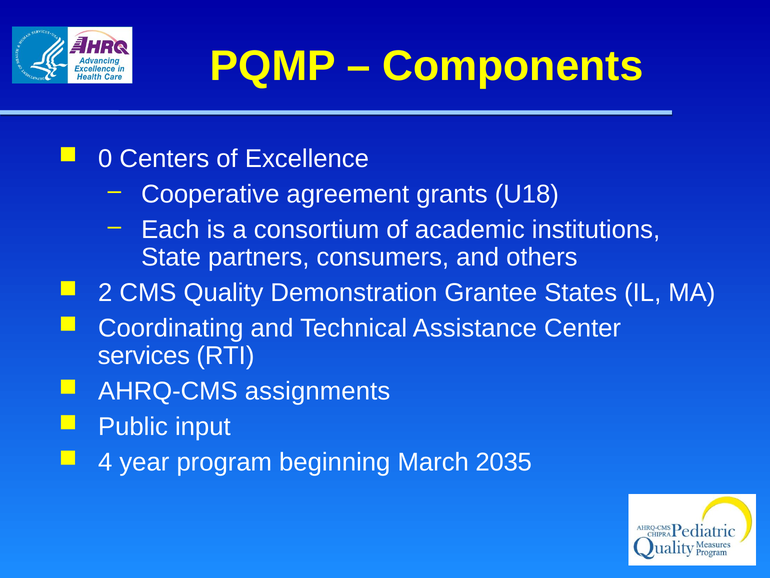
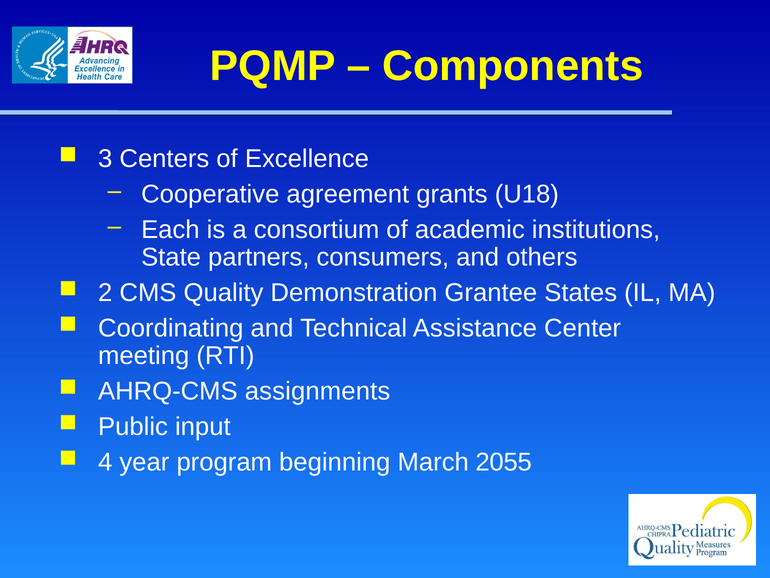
0: 0 -> 3 (105, 159)
services: services -> meeting (144, 356)
2035: 2035 -> 2055 (504, 462)
